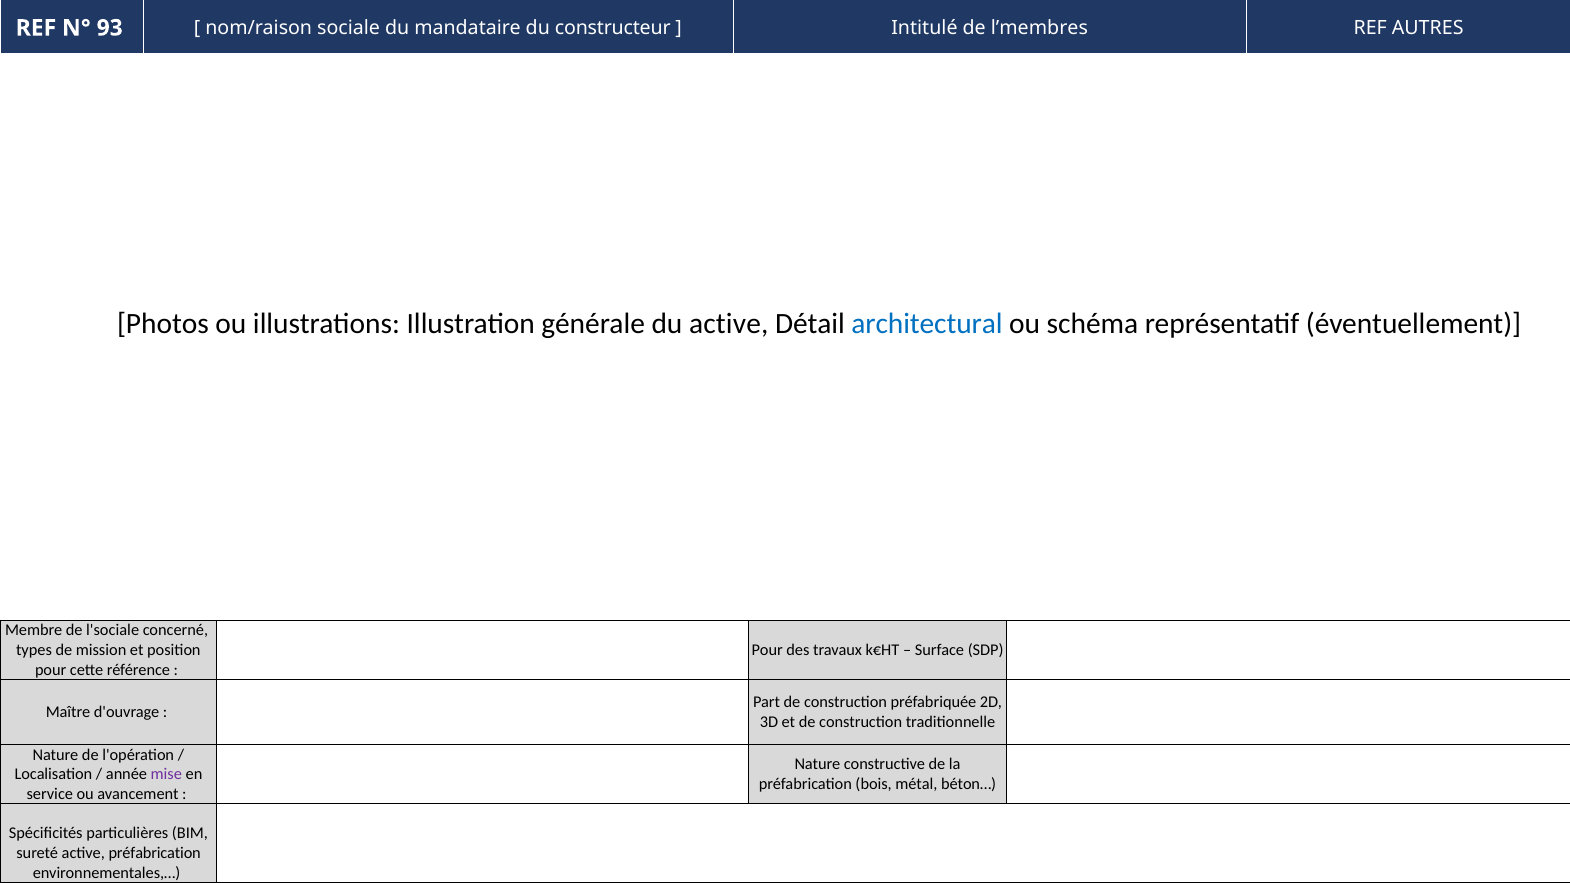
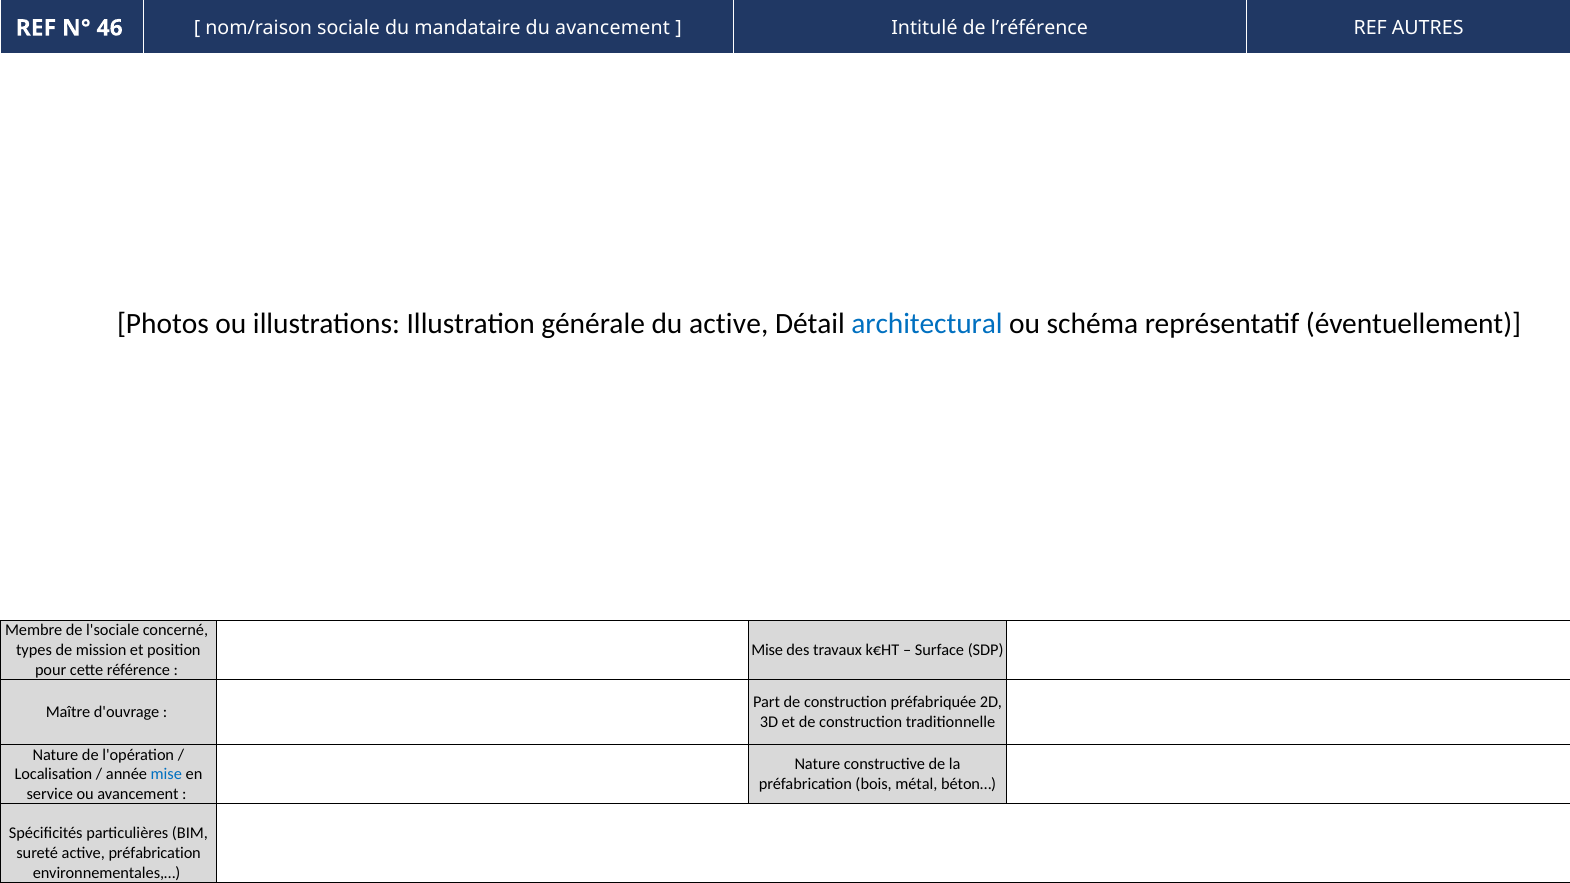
93: 93 -> 46 (110, 28)
du constructeur: constructeur -> avancement (613, 28)
l’membres: l’membres -> l’référence (1039, 28)
Pour: Pour -> Mise (767, 650)
mise colour: purple -> blue (166, 775)
